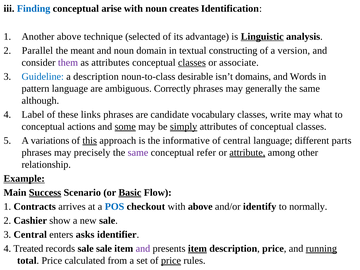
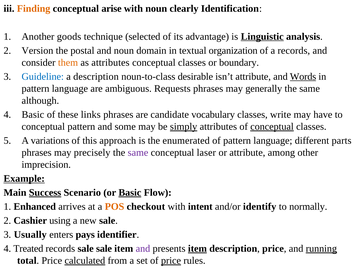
Finding colour: blue -> orange (34, 9)
creates: creates -> clearly (184, 9)
Another above: above -> goods (69, 37)
Parallel: Parallel -> Version (37, 51)
meant: meant -> postal (82, 51)
constructing: constructing -> organization (233, 51)
a version: version -> records (294, 51)
them colour: purple -> orange (68, 63)
classes underline: present -> none (192, 63)
associate: associate -> boundary (239, 63)
isn’t domains: domains -> attribute (253, 77)
Words underline: none -> present (303, 77)
Correctly: Correctly -> Requests (172, 89)
4 Label: Label -> Basic (33, 115)
what: what -> have (323, 115)
conceptual actions: actions -> pattern (81, 127)
some underline: present -> none (125, 127)
conceptual underline: none -> present (272, 127)
this underline: present -> none (90, 141)
informative: informative -> enumerated (186, 141)
of central: central -> pattern (237, 141)
refer: refer -> laser (206, 153)
attribute underline: present -> none (247, 153)
relationship: relationship -> imprecision (46, 165)
Contracts: Contracts -> Enhanced (35, 207)
POS colour: blue -> orange (115, 207)
with above: above -> intent (200, 207)
show: show -> using (60, 221)
3 Central: Central -> Usually (30, 235)
asks: asks -> pays (85, 235)
calculated underline: none -> present (85, 261)
